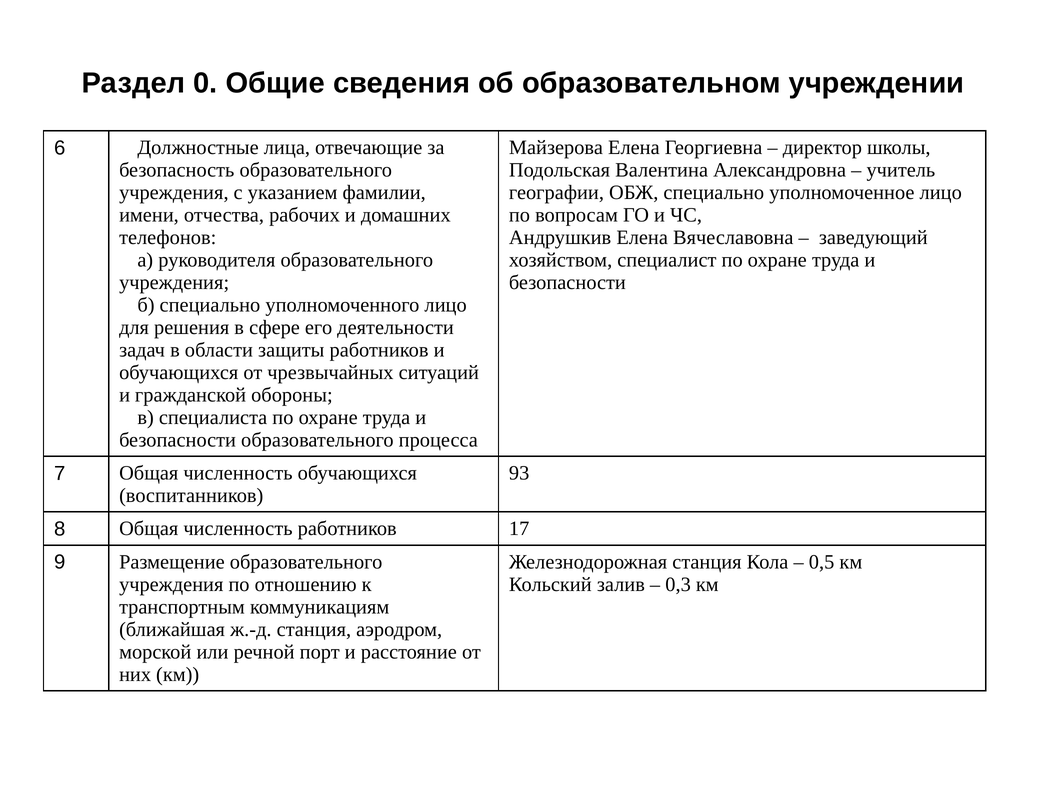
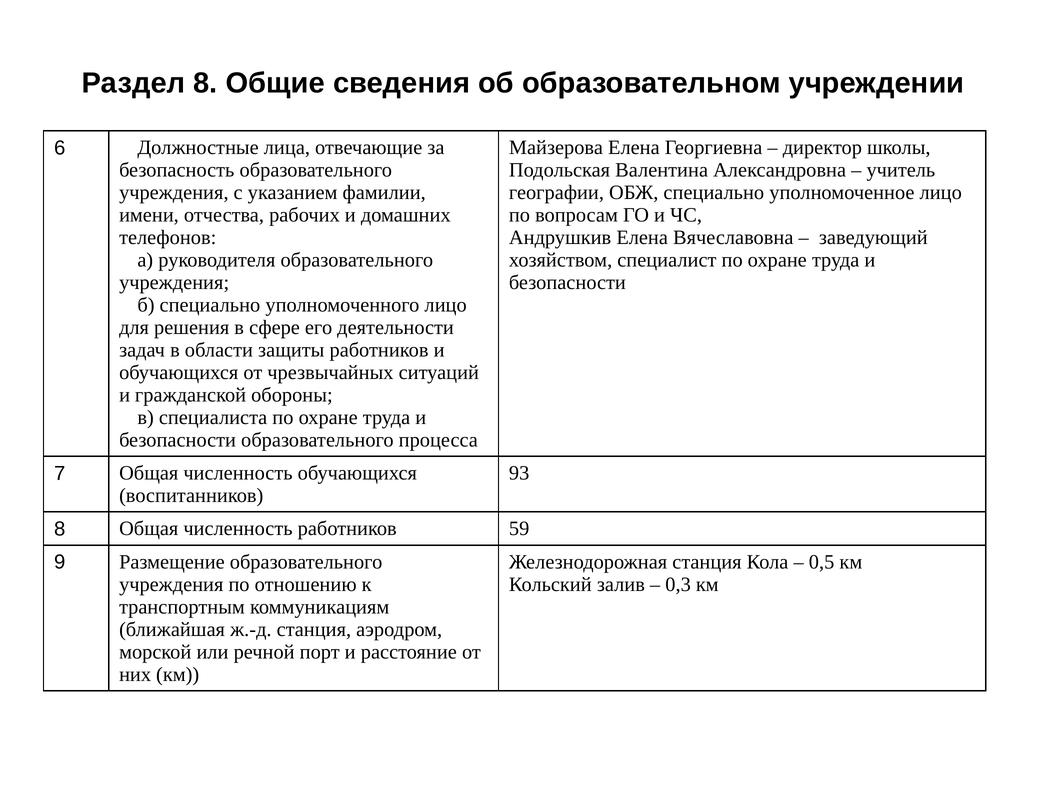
Раздел 0: 0 -> 8 (205, 83)
17: 17 -> 59 (519, 529)
